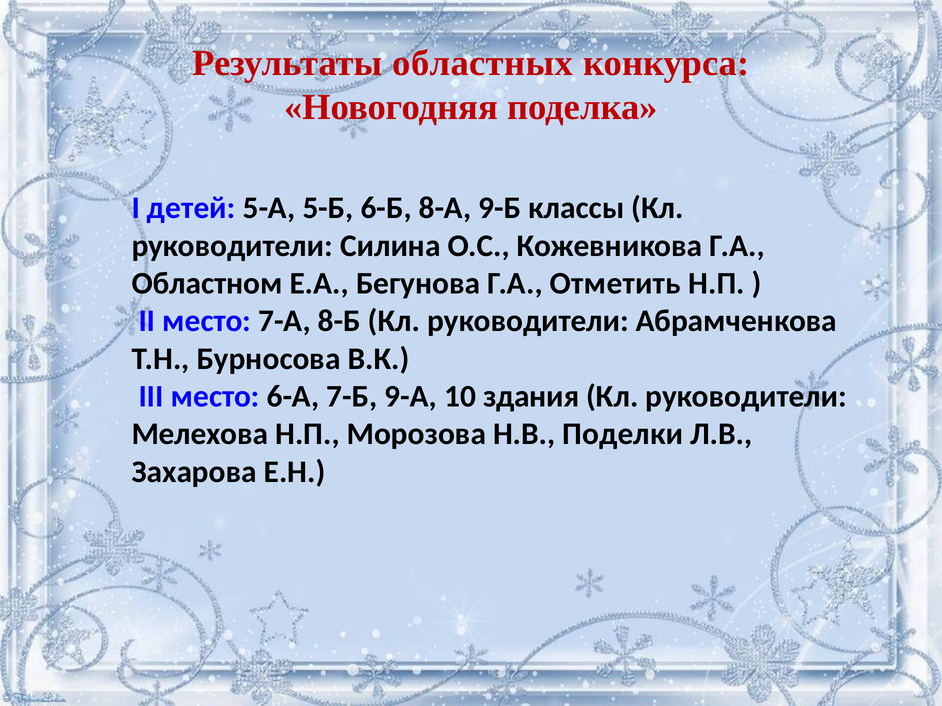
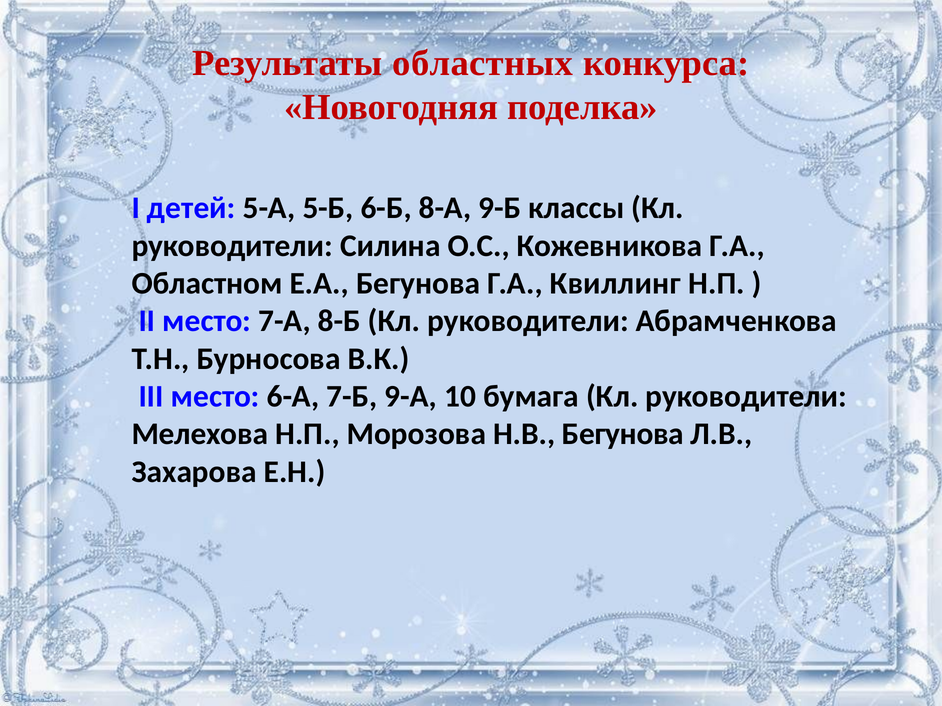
Отметить: Отметить -> Квиллинг (615, 284)
здания: здания -> бумага (531, 397)
Н.В Поделки: Поделки -> Бегунова (623, 434)
